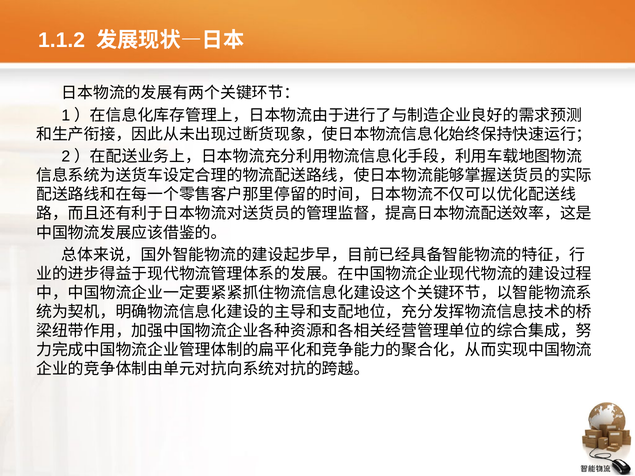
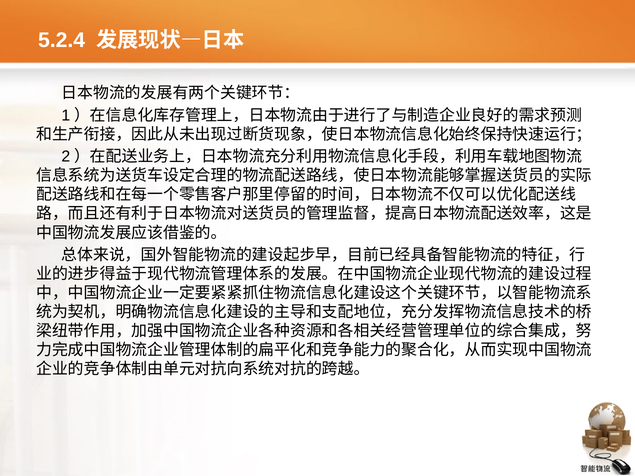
1.1.2: 1.1.2 -> 5.2.4 (62, 40)
